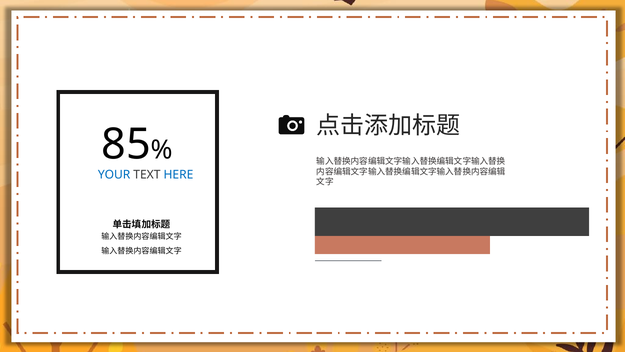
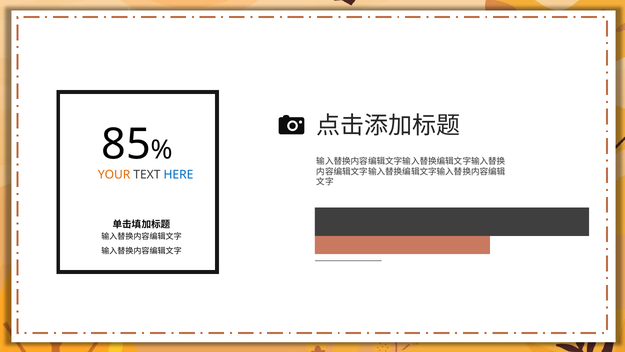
YOUR colour: blue -> orange (114, 175)
